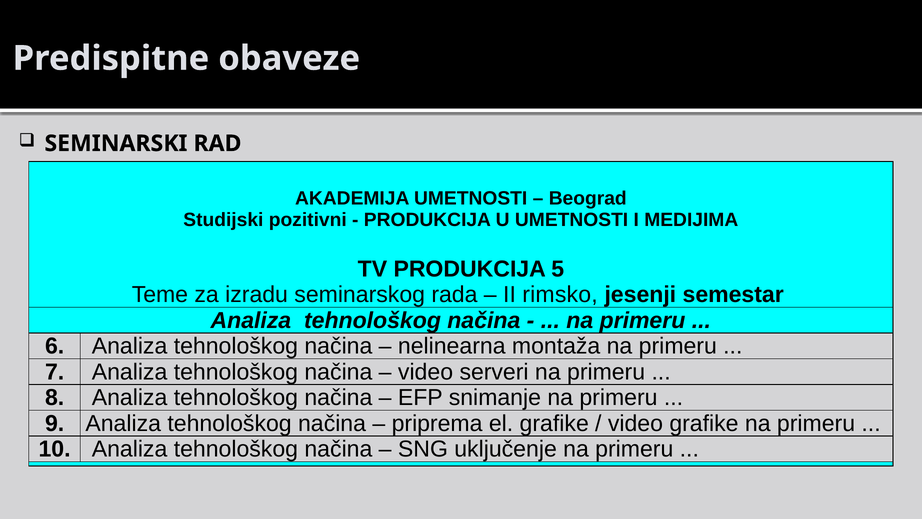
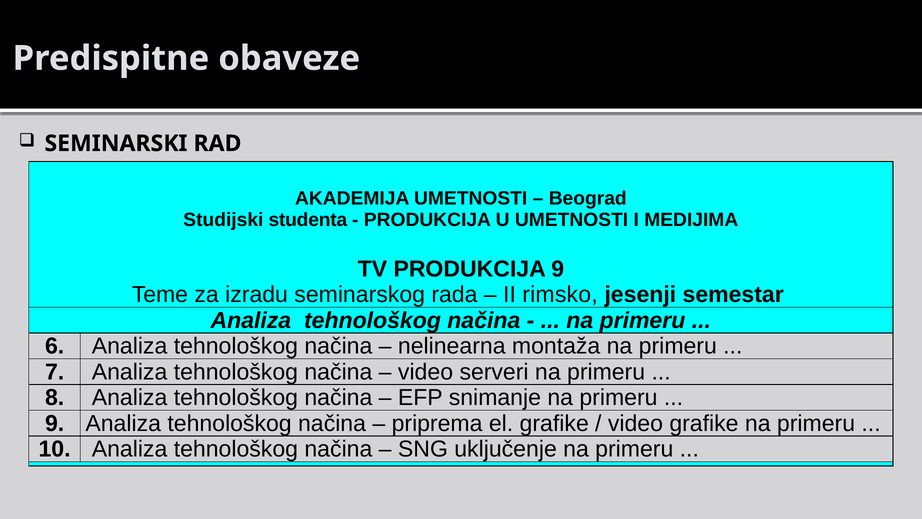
pozitivni: pozitivni -> studenta (308, 220)
PRODUKCIJA 5: 5 -> 9 (558, 269)
